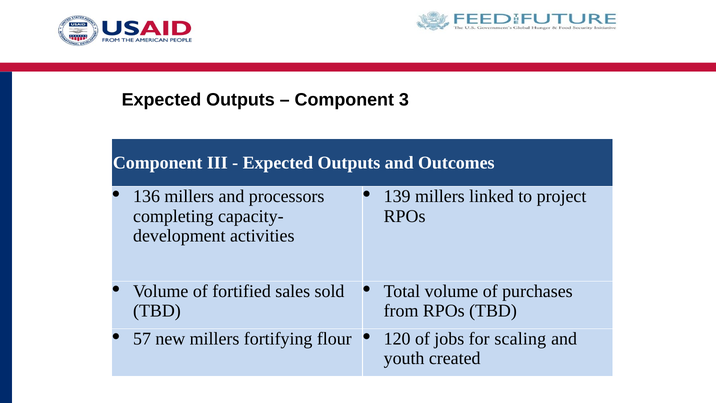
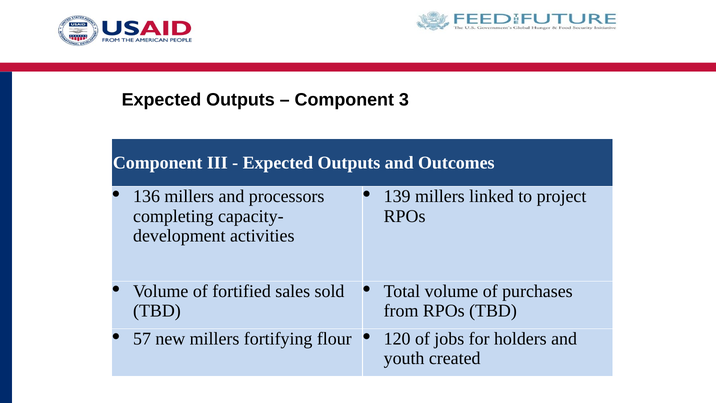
scaling: scaling -> holders (520, 338)
